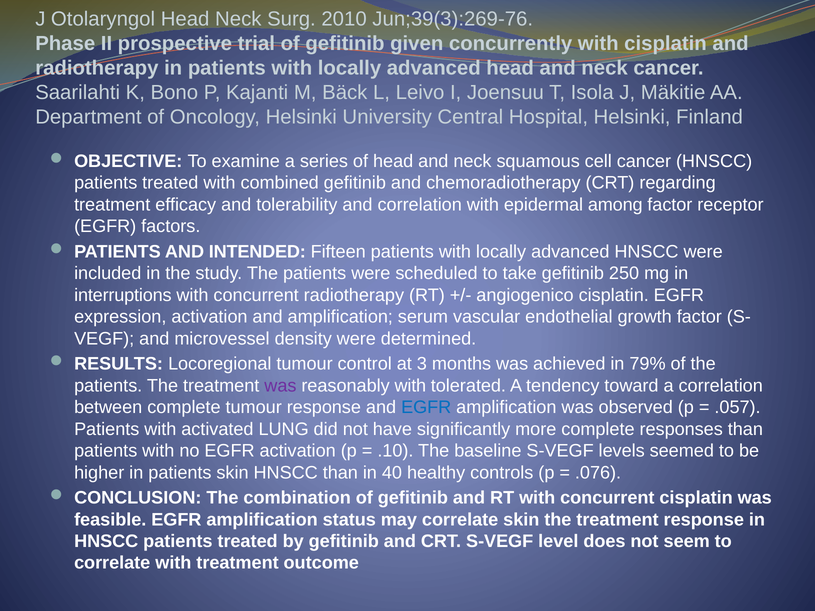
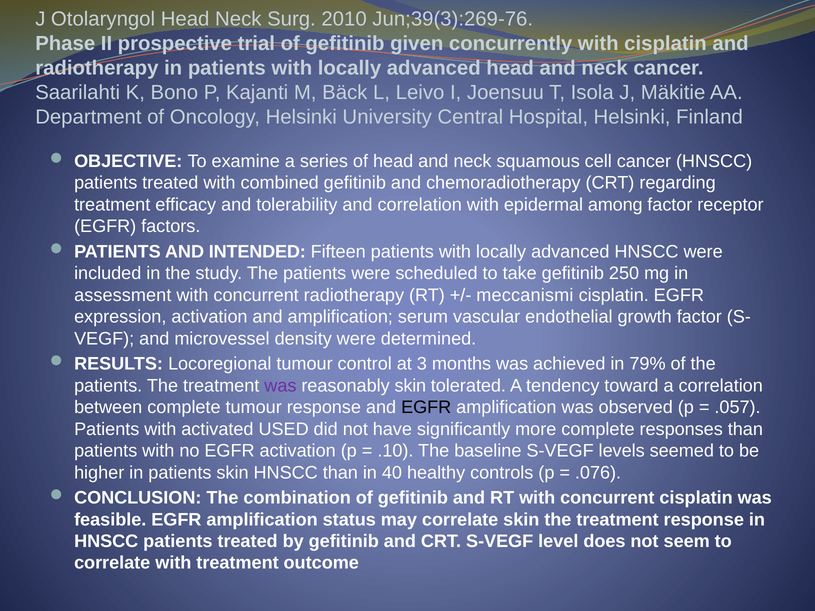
interruptions: interruptions -> assessment (123, 295)
angiogenico: angiogenico -> meccanismi (525, 295)
reasonably with: with -> skin (410, 386)
EGFR colour: blue -> black (426, 408)
LUNG: LUNG -> USED (284, 429)
